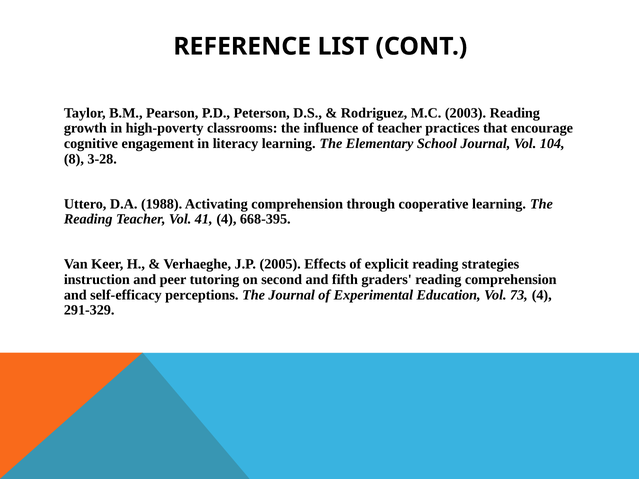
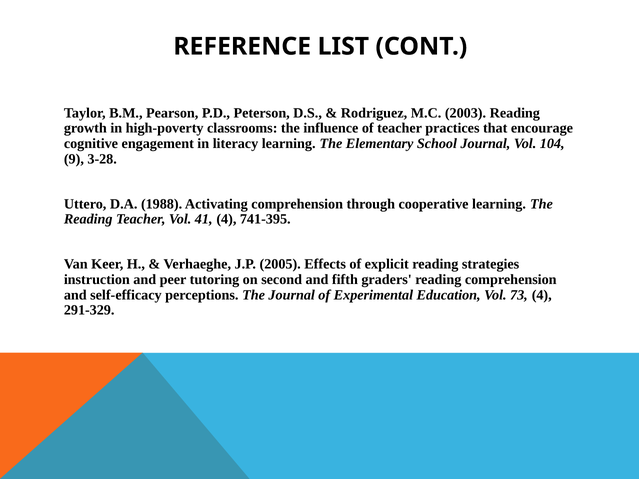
8: 8 -> 9 (74, 159)
668-395: 668-395 -> 741-395 (265, 219)
